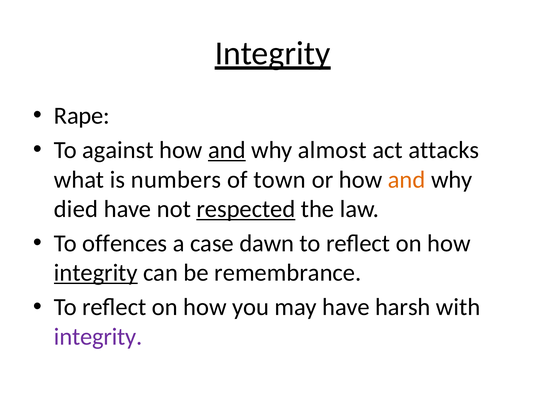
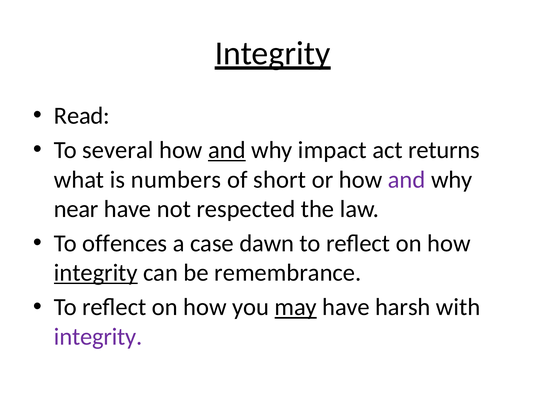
Rape: Rape -> Read (82, 116)
against: against -> several (118, 150)
almost: almost -> impact (332, 150)
attacks: attacks -> returns (444, 150)
town: town -> short (280, 180)
and colour: orange -> purple (407, 180)
died: died -> near (76, 209)
respected underline: present -> none (246, 209)
may underline: none -> present (296, 308)
